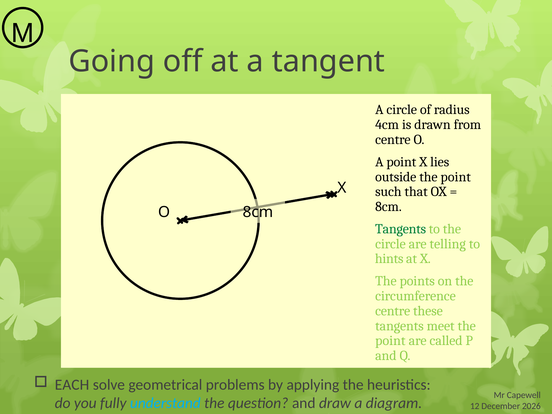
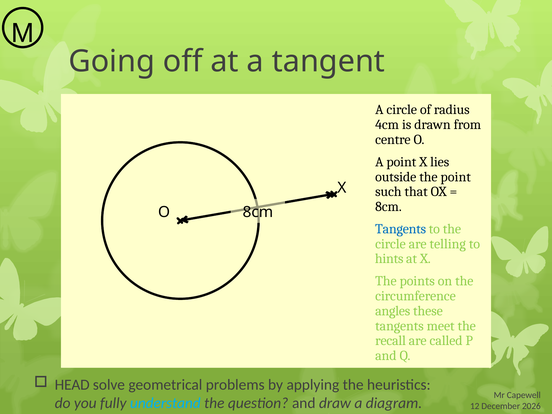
Tangents colour: green -> blue (401, 229)
centre: centre -> angles (393, 311)
point: point -> recall (391, 341)
EACH: EACH -> HEAD (72, 385)
